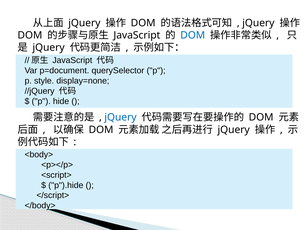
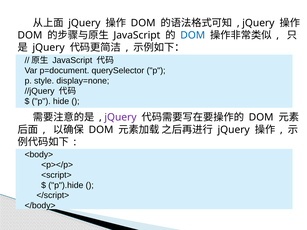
jQuery colour: blue -> purple (120, 117)
